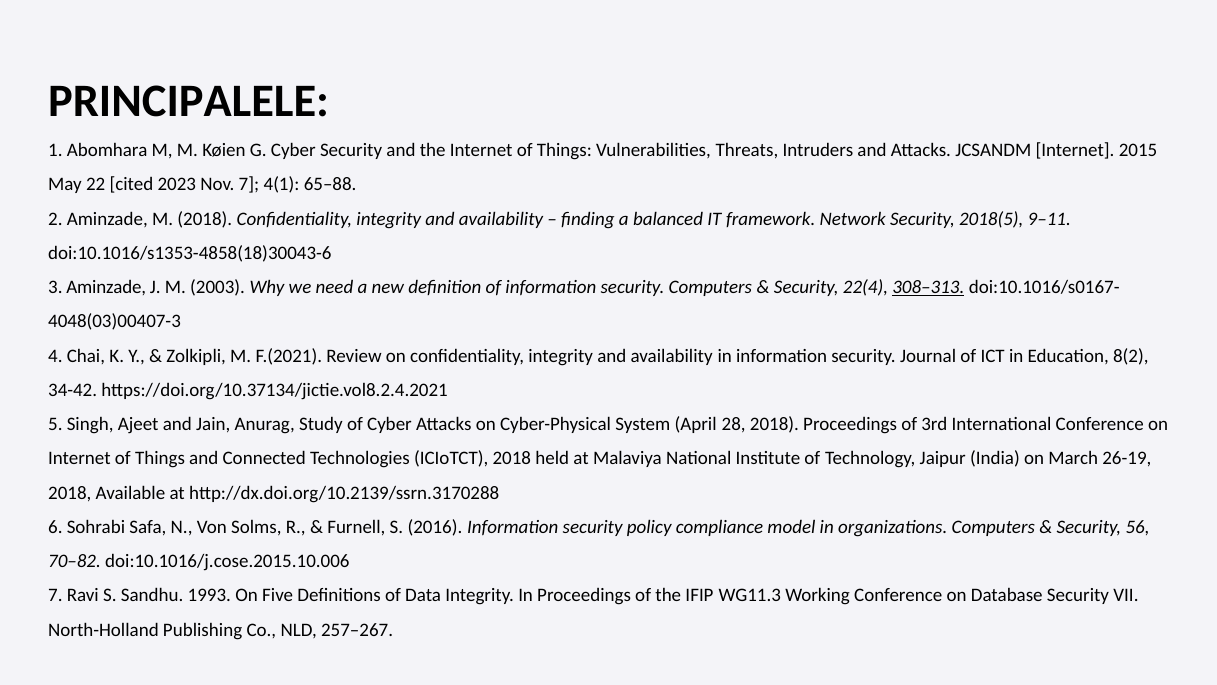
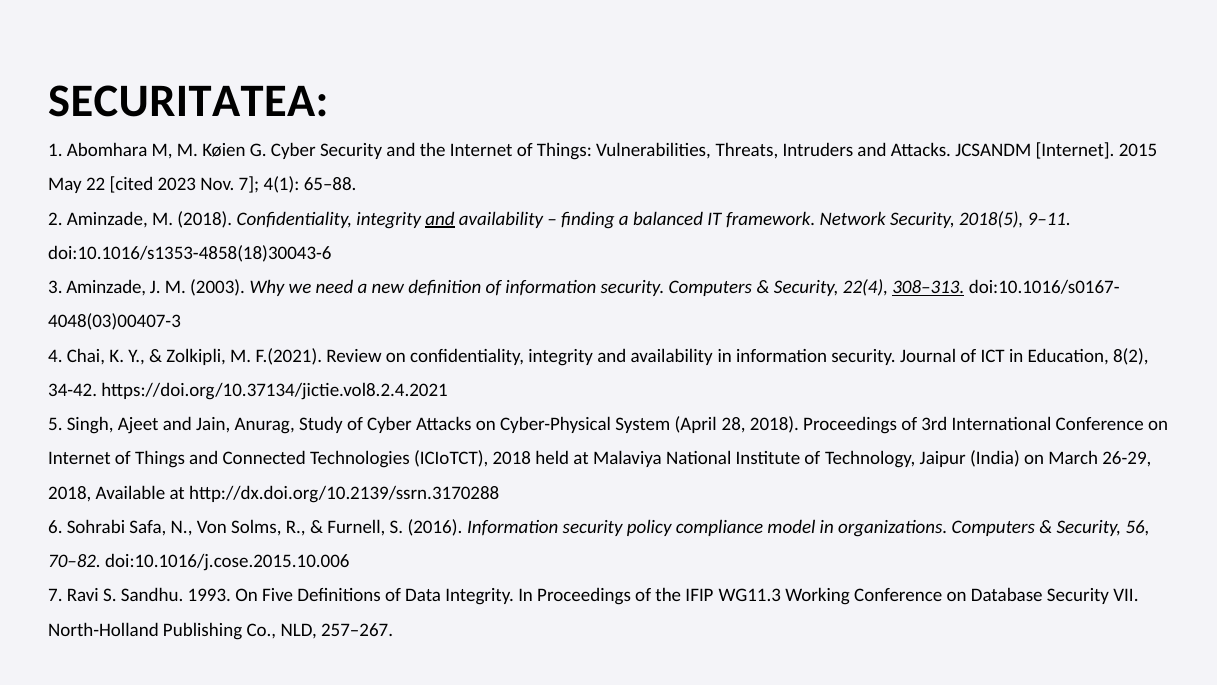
PRINCIPALELE: PRINCIPALELE -> SECURITATEA (188, 102)
and underline: none -> present (440, 219)
26-19: 26-19 -> 26-29 (1127, 458)
